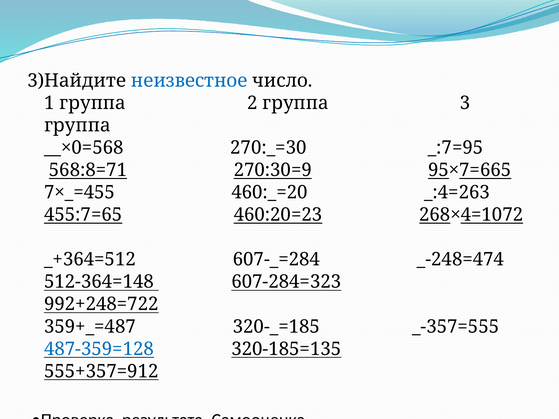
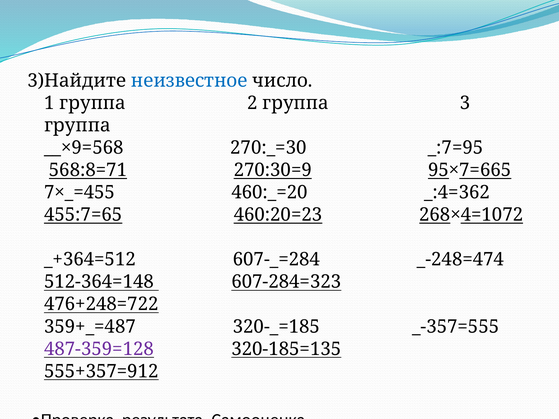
__×0=568: __×0=568 -> __×9=568 (84, 148)
_:4=263: _:4=263 -> _:4=362 (457, 193)
992+248=722: 992+248=722 -> 476+248=722 (101, 304)
487-359=128 colour: blue -> purple (99, 349)
